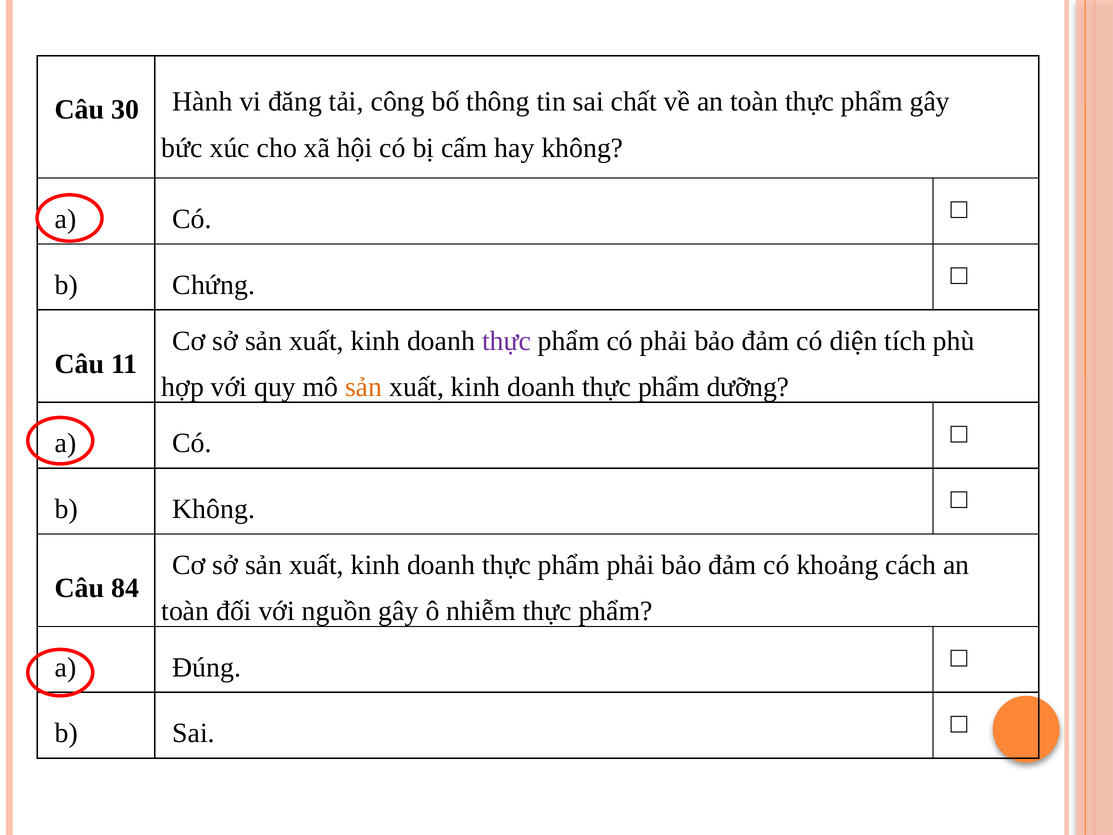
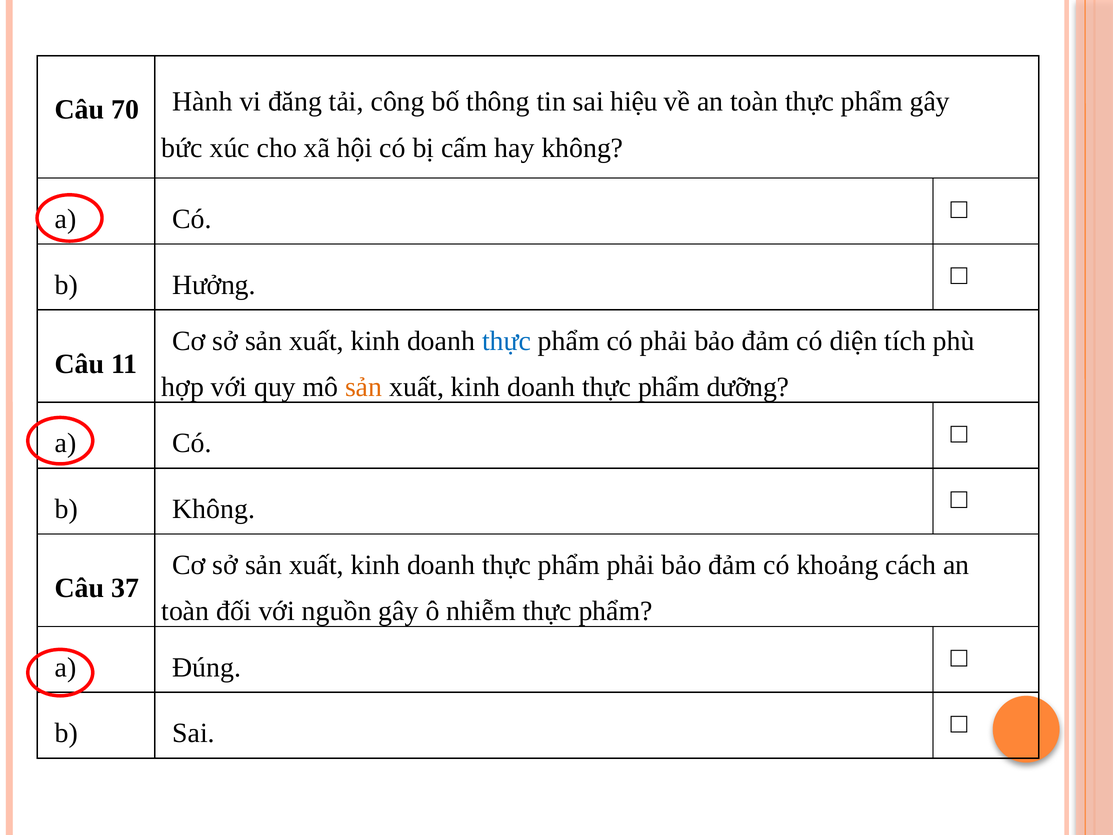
30: 30 -> 70 (125, 109)
chất: chất -> hiệu (634, 102)
Chứng: Chứng -> Hưởng (214, 285)
thực colour: purple -> blue (507, 341)
84: 84 -> 37 (125, 588)
